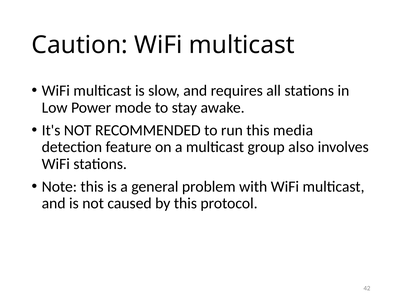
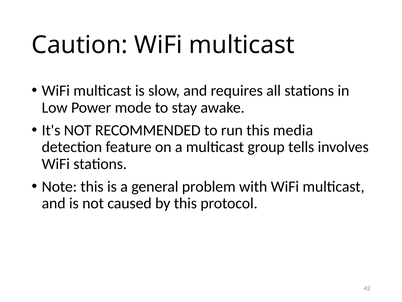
also: also -> tells (301, 147)
